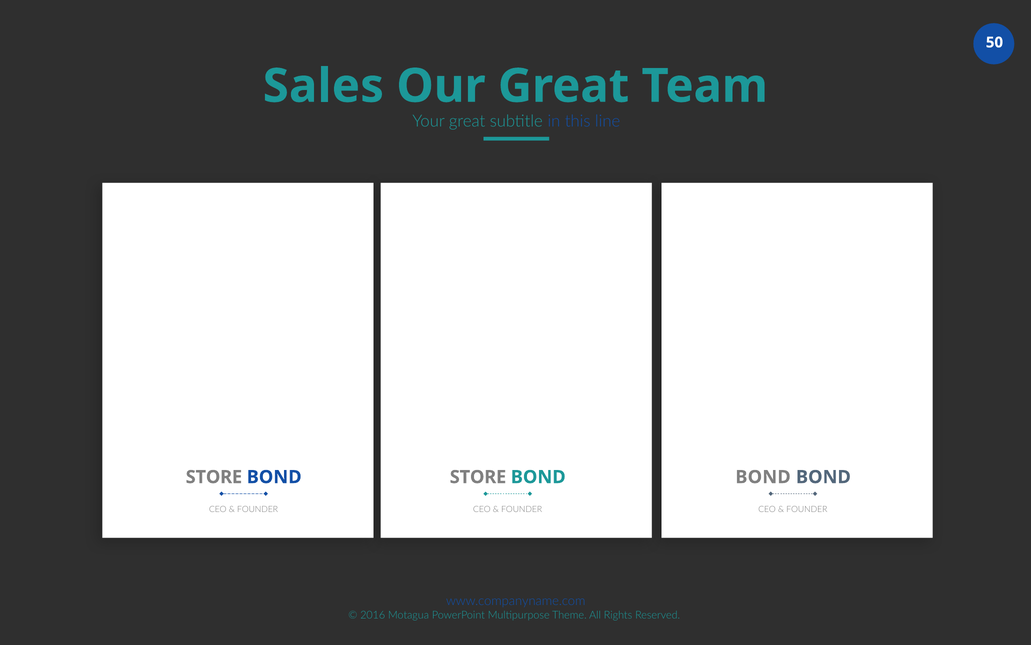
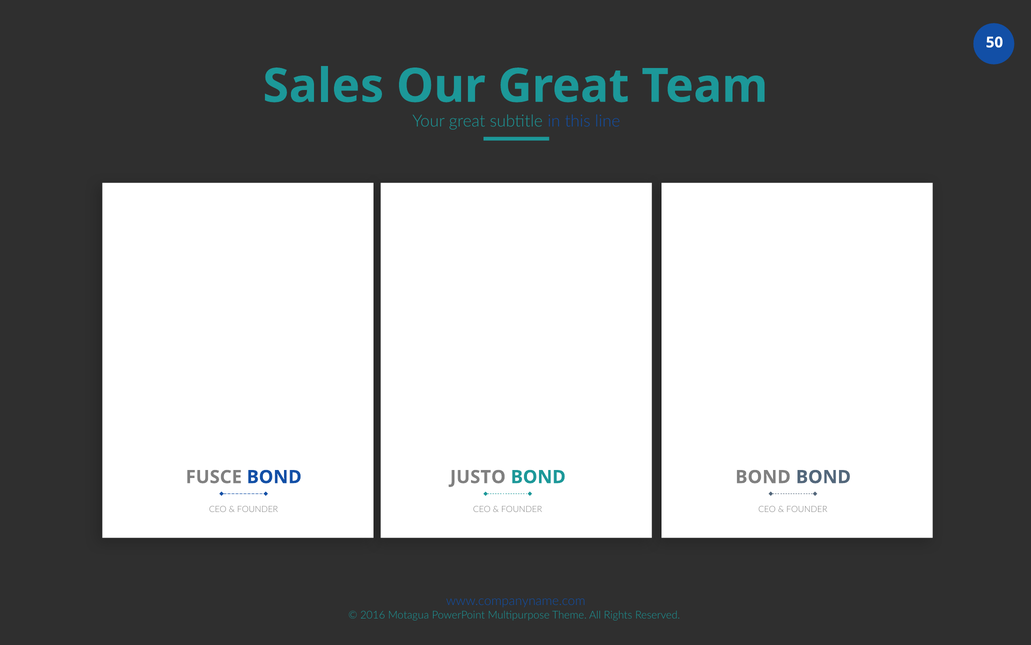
STORE: STORE -> FUSCE (214, 477)
STORE: STORE -> JUSTO (478, 477)
